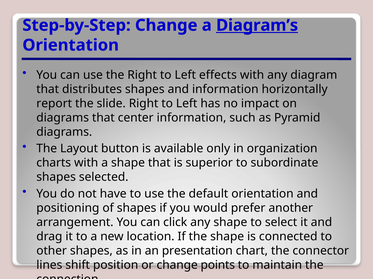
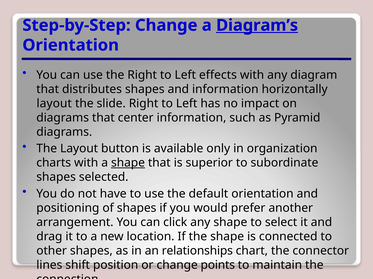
report: report -> layout (54, 104)
shape underline: none -> present (128, 163)
presentation: presentation -> relationships (197, 251)
